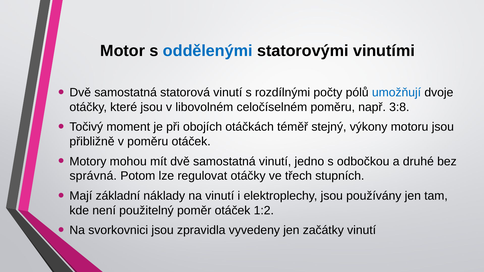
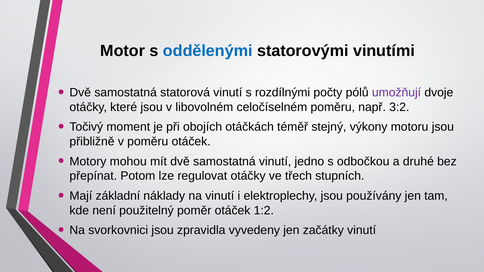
umožňují colour: blue -> purple (397, 93)
3:8: 3:8 -> 3:2 (399, 107)
správná: správná -> přepínat (93, 176)
